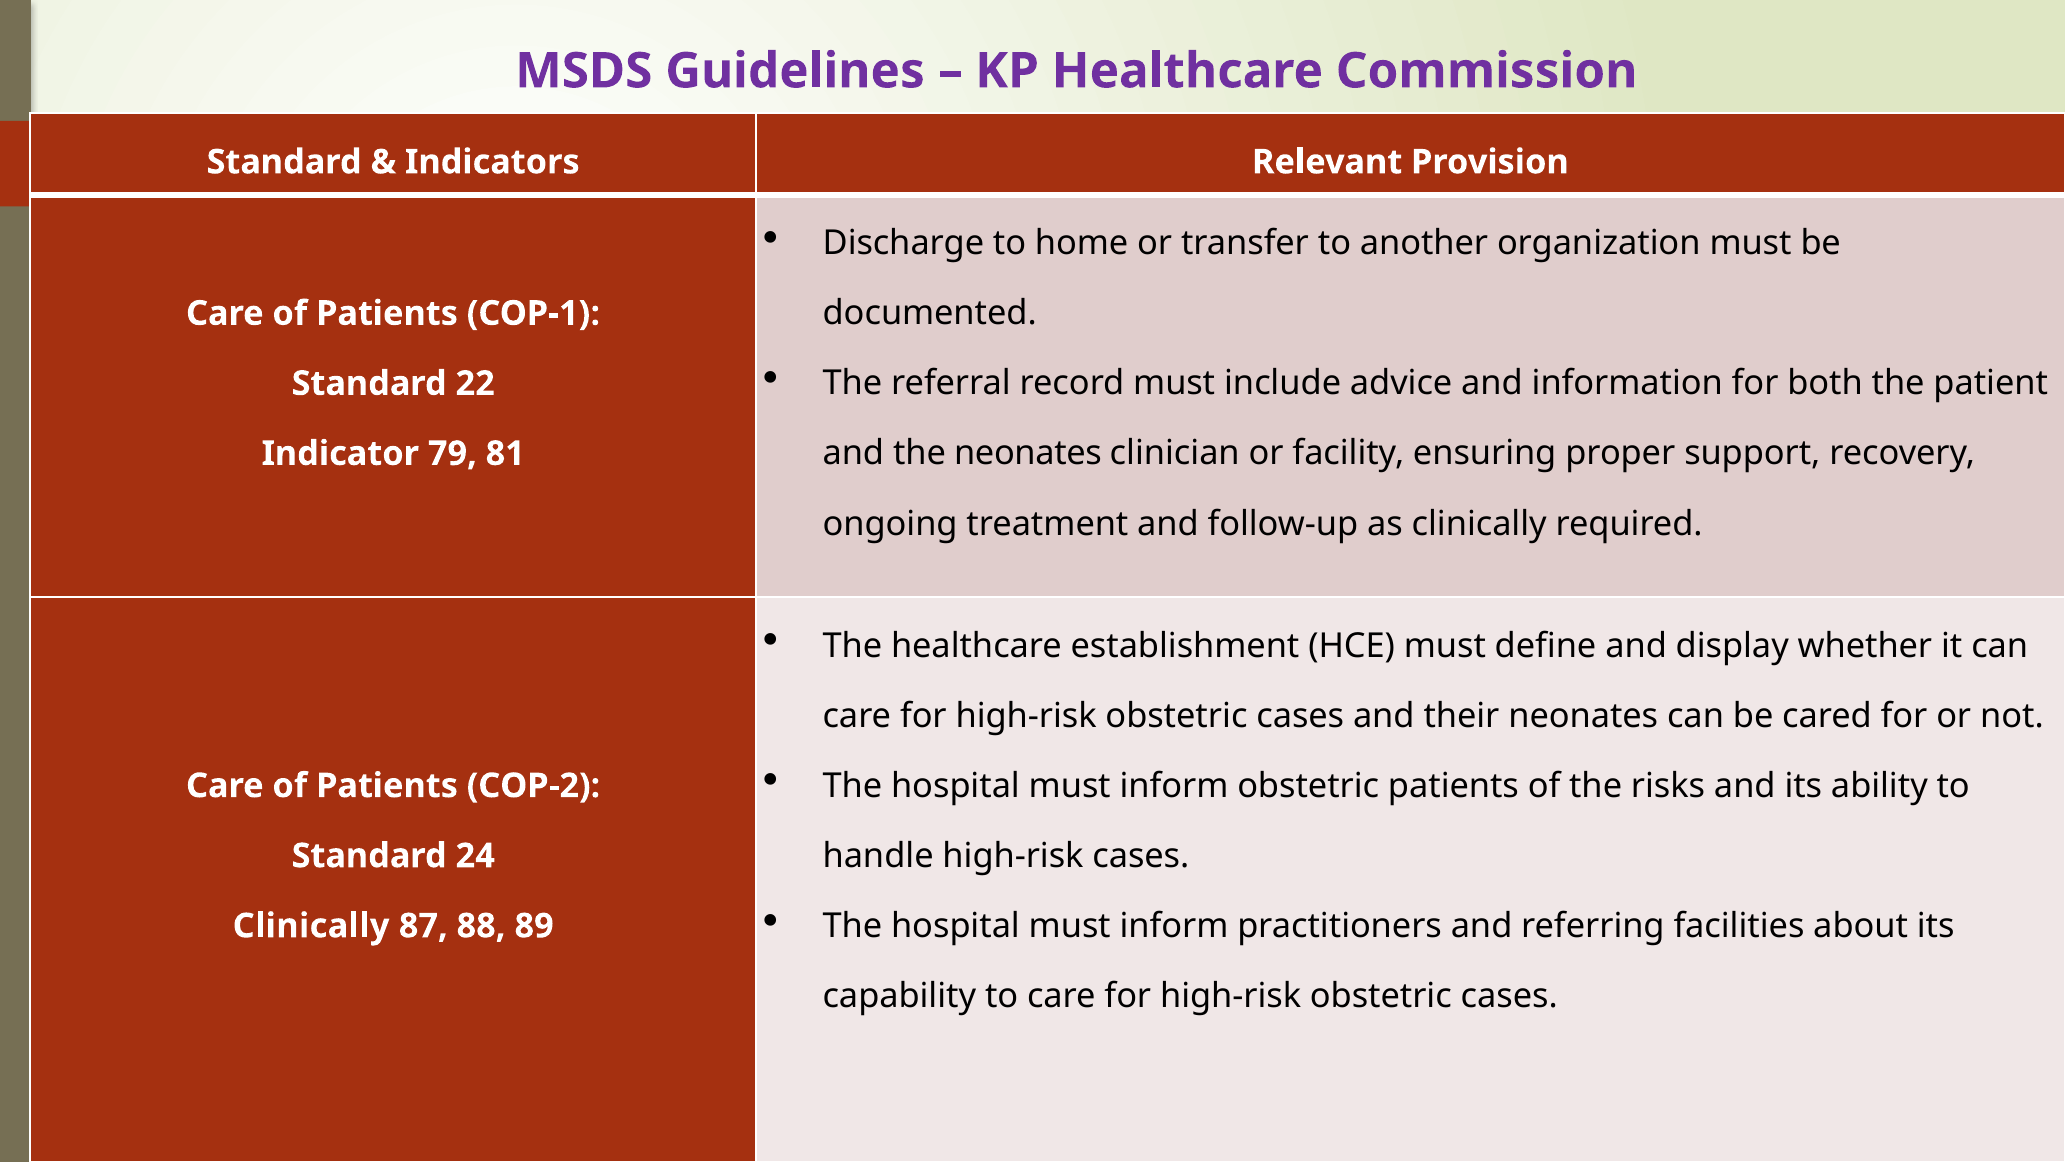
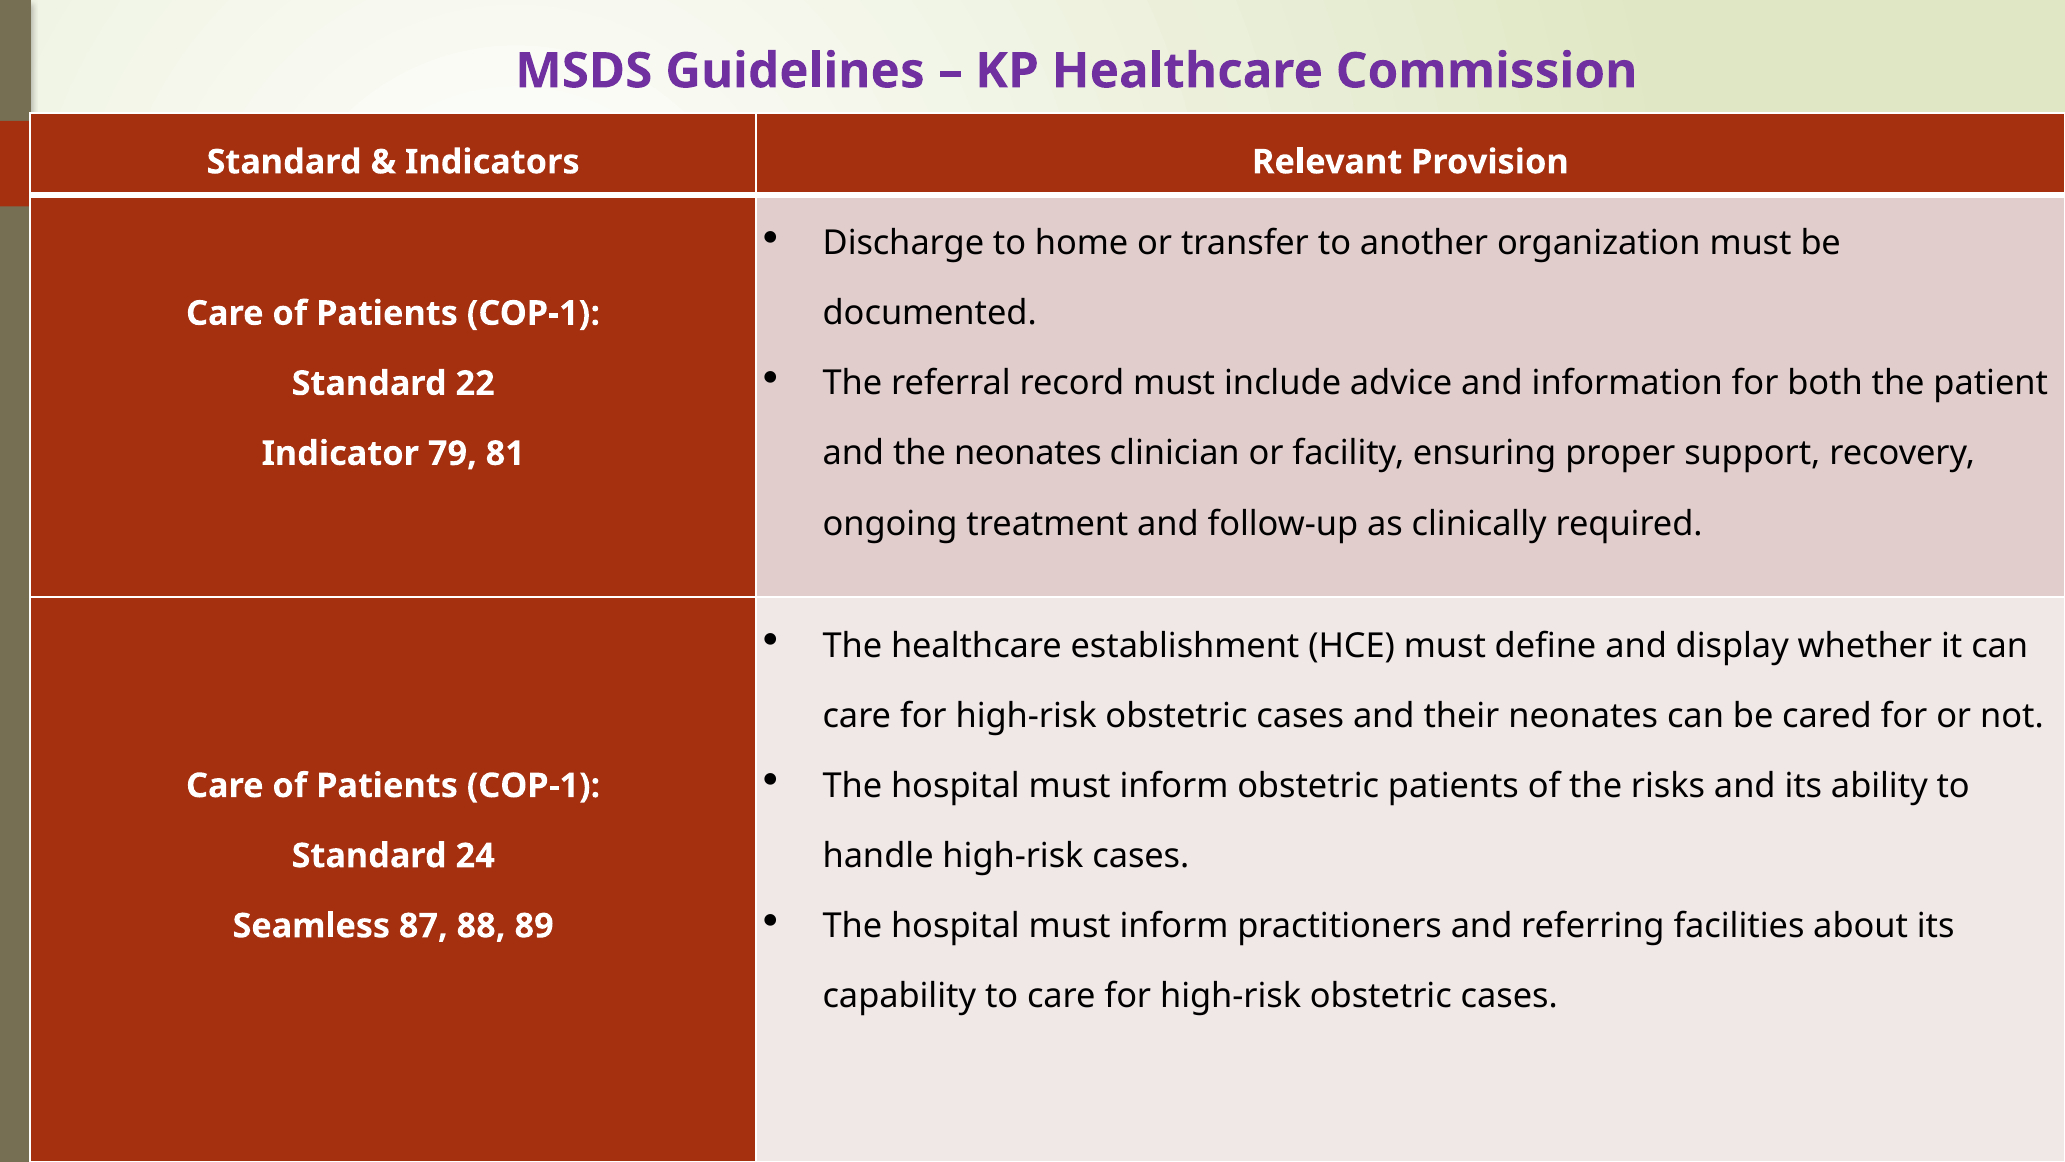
COP-2: COP-2 -> COP-1 (533, 786)
Clinically: Clinically -> Seamless (311, 926)
